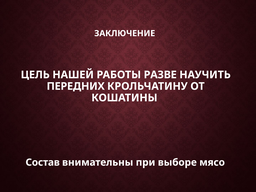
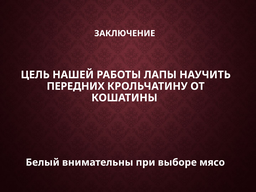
РАЗВЕ: РАЗВЕ -> ЛАПЫ (160, 75)
Состав: Состав -> Белый (43, 162)
